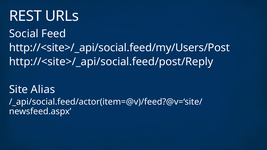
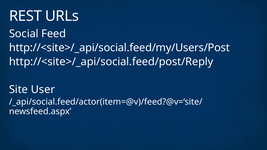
Alias: Alias -> User (43, 90)
